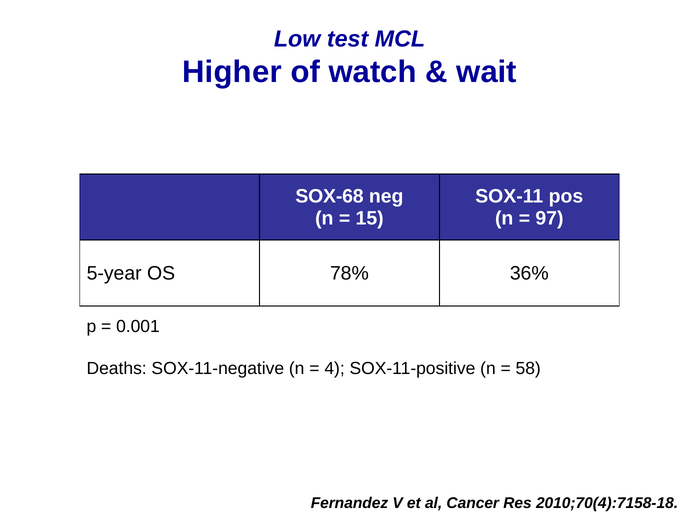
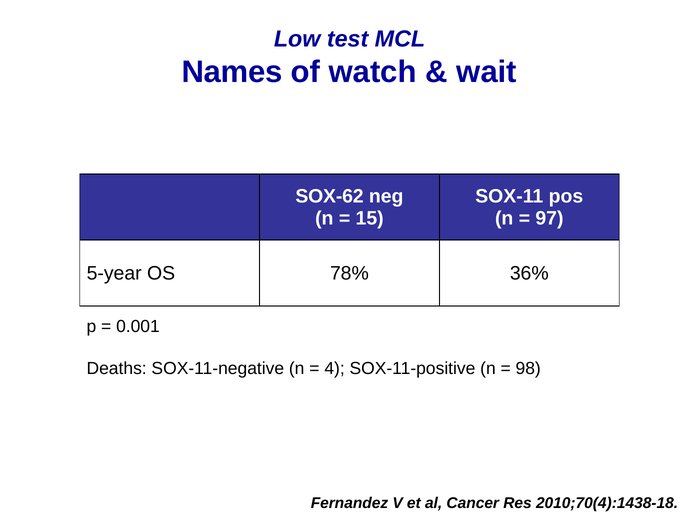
Higher: Higher -> Names (232, 72)
SOX-68: SOX-68 -> SOX-62 (330, 197)
58: 58 -> 98 (528, 369)
2010;70(4):7158-18: 2010;70(4):7158-18 -> 2010;70(4):1438-18 (607, 503)
